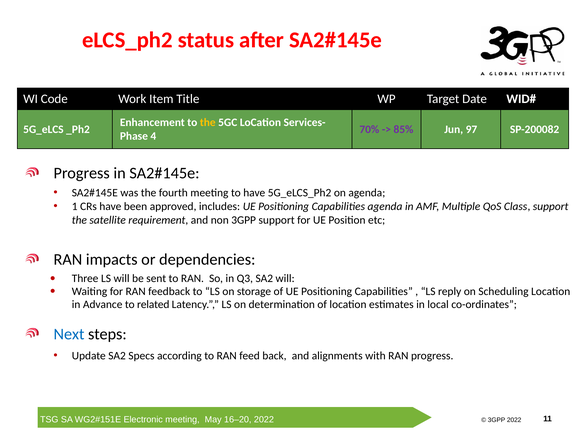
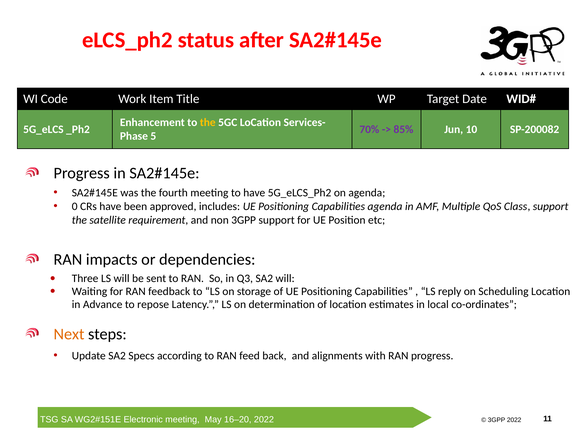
97: 97 -> 10 (471, 129)
4: 4 -> 5 (153, 136)
1: 1 -> 0 (75, 206)
related: related -> repose (153, 304)
Next colour: blue -> orange (69, 334)
